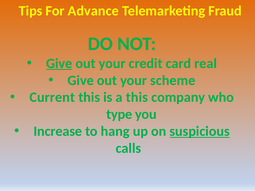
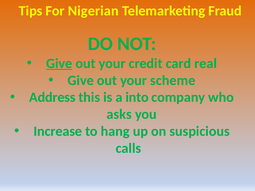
Advance: Advance -> Nigerian (93, 11)
Current: Current -> Address (52, 97)
a this: this -> into (137, 97)
type: type -> asks (119, 114)
suspicious underline: present -> none (200, 131)
